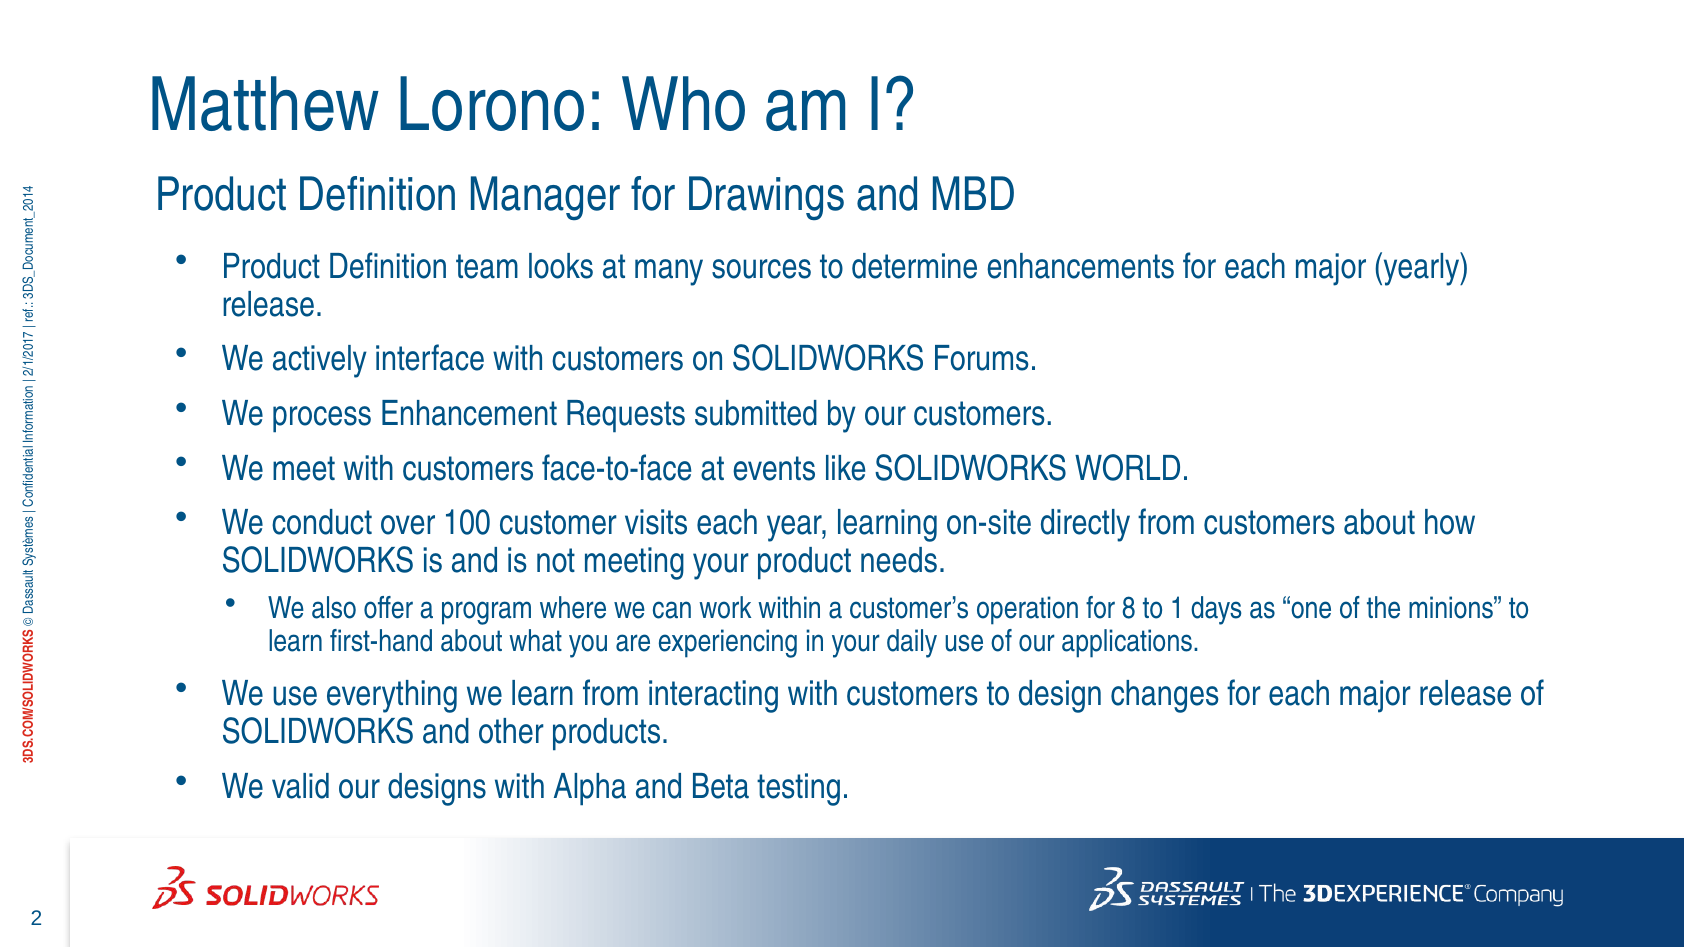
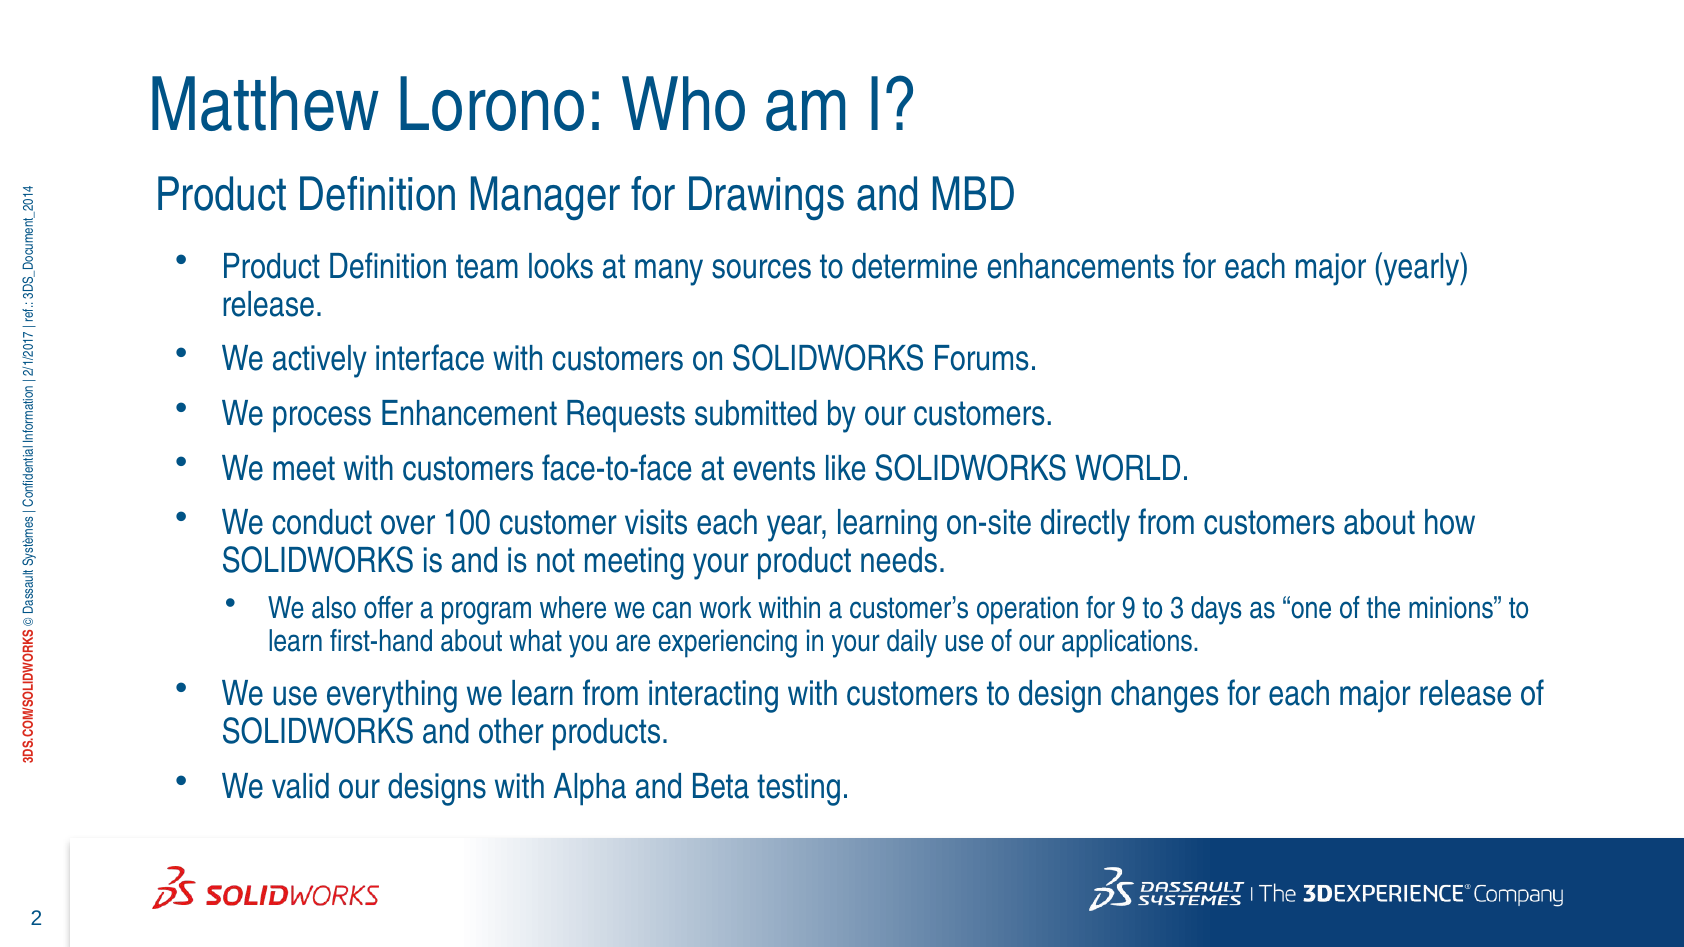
8: 8 -> 9 (1129, 609)
to 1: 1 -> 3 (1177, 609)
